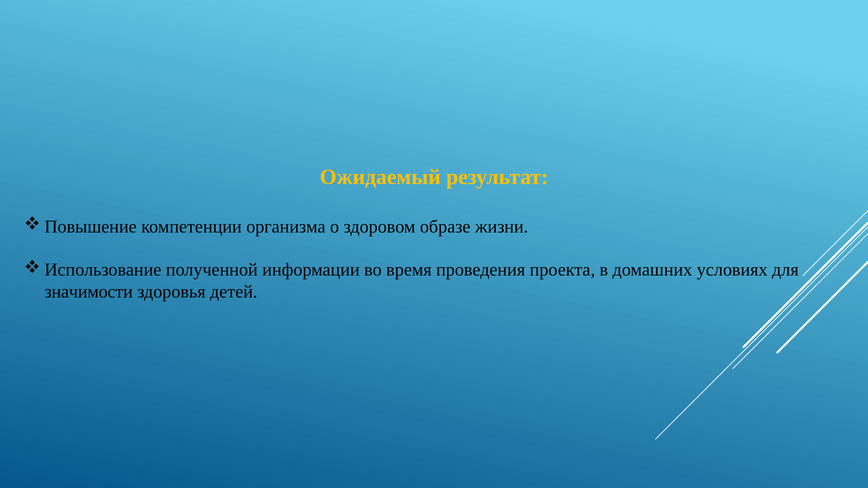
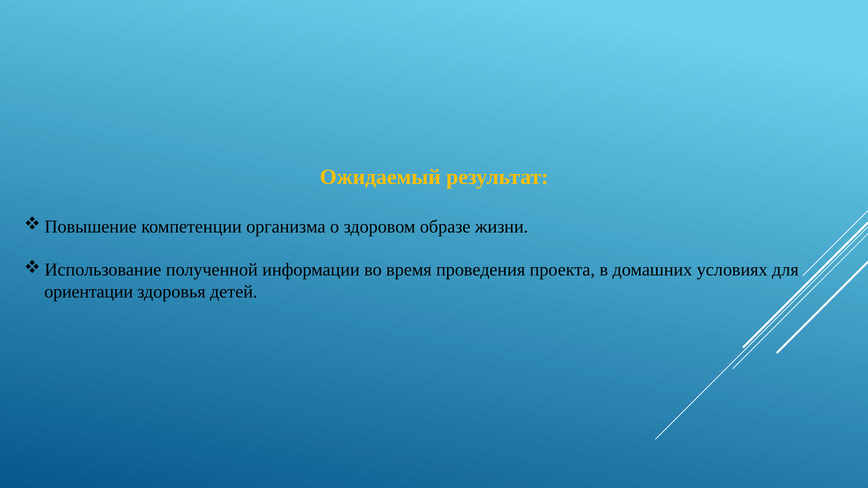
значимости: значимости -> ориентации (89, 292)
